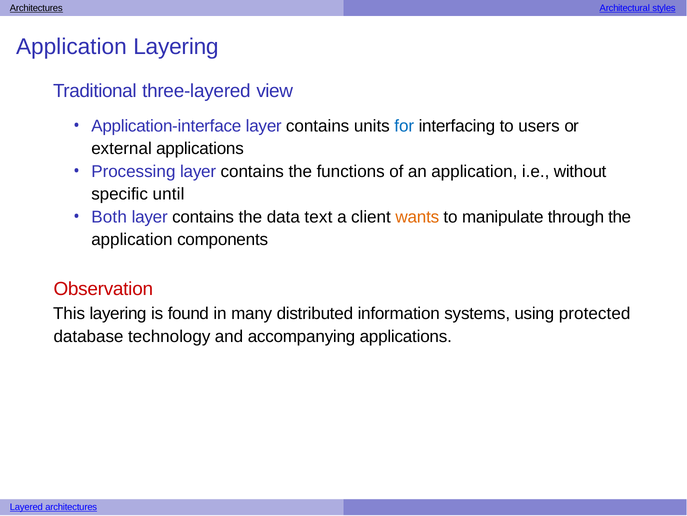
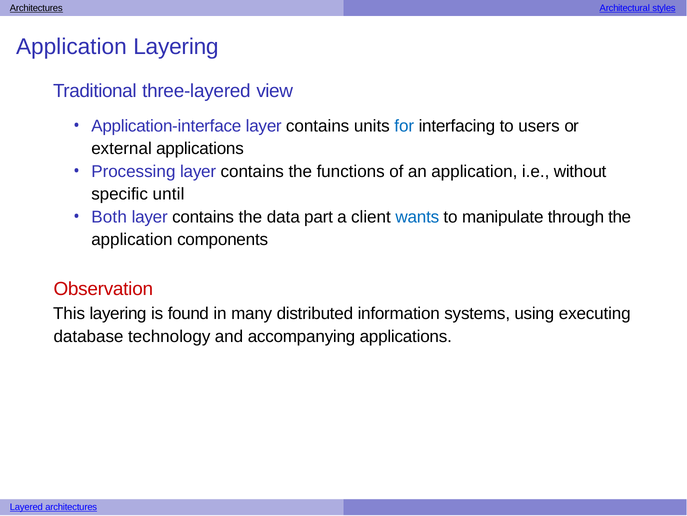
text: text -> part (319, 217)
wants colour: orange -> blue (417, 217)
protected: protected -> executing (595, 313)
